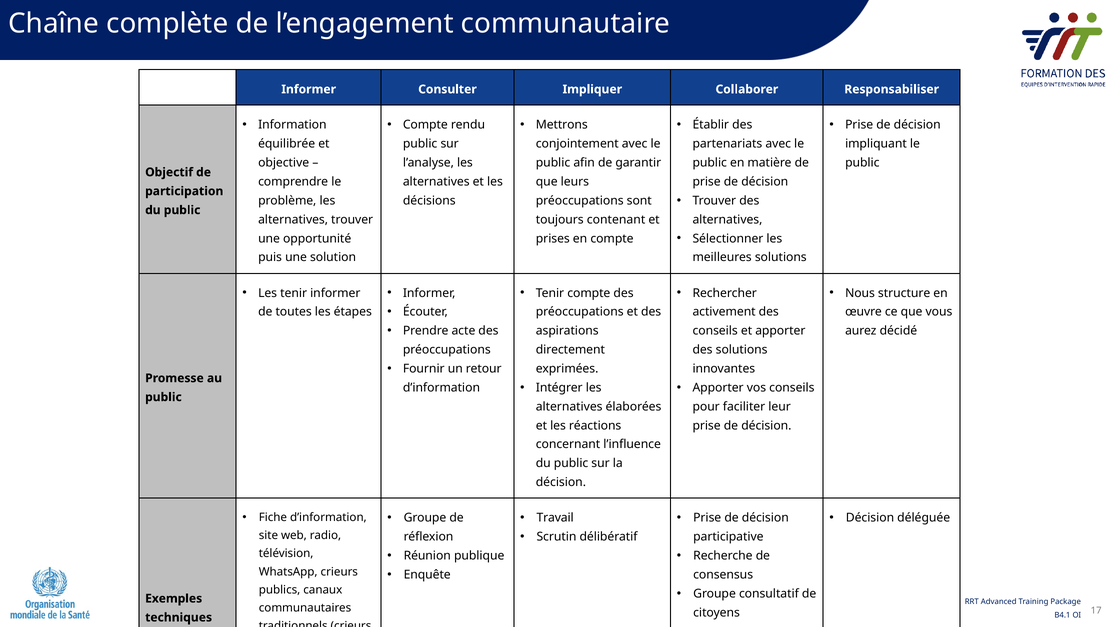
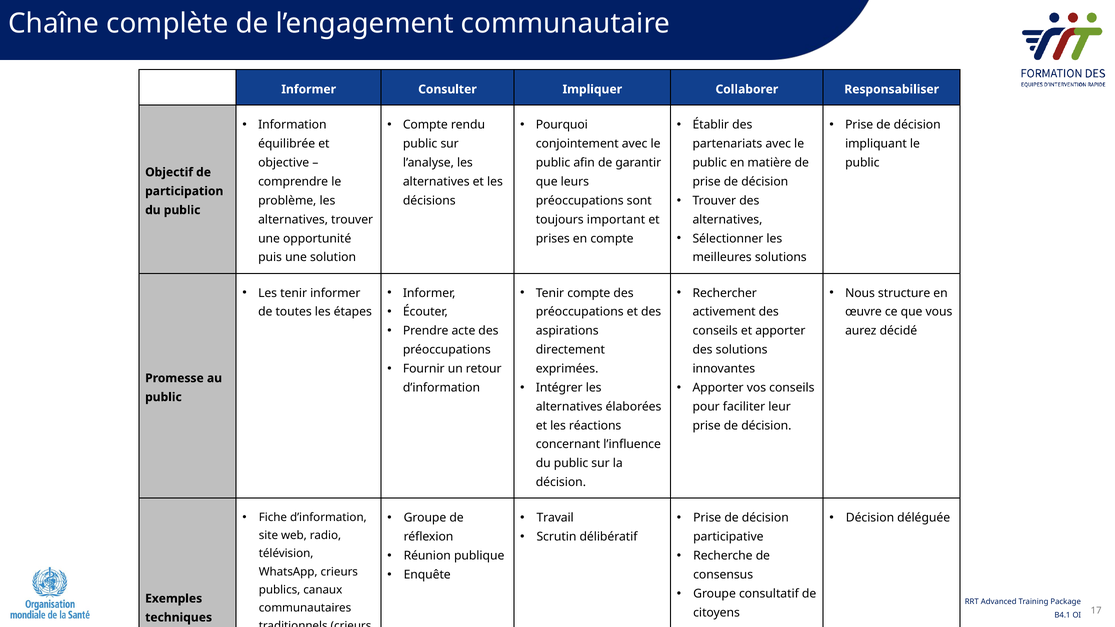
Mettrons: Mettrons -> Pourquoi (562, 125)
contenant: contenant -> important (616, 220)
